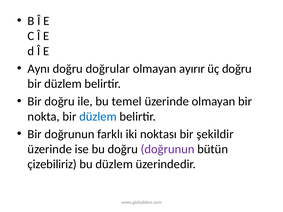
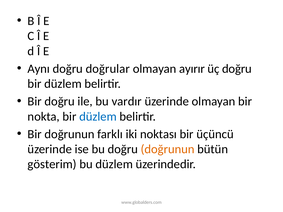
temel: temel -> vardır (127, 101)
şekildir: şekildir -> üçüncü (215, 134)
doğrunun colour: purple -> orange (168, 149)
çizebiliriz: çizebiliriz -> gösterim (52, 164)
